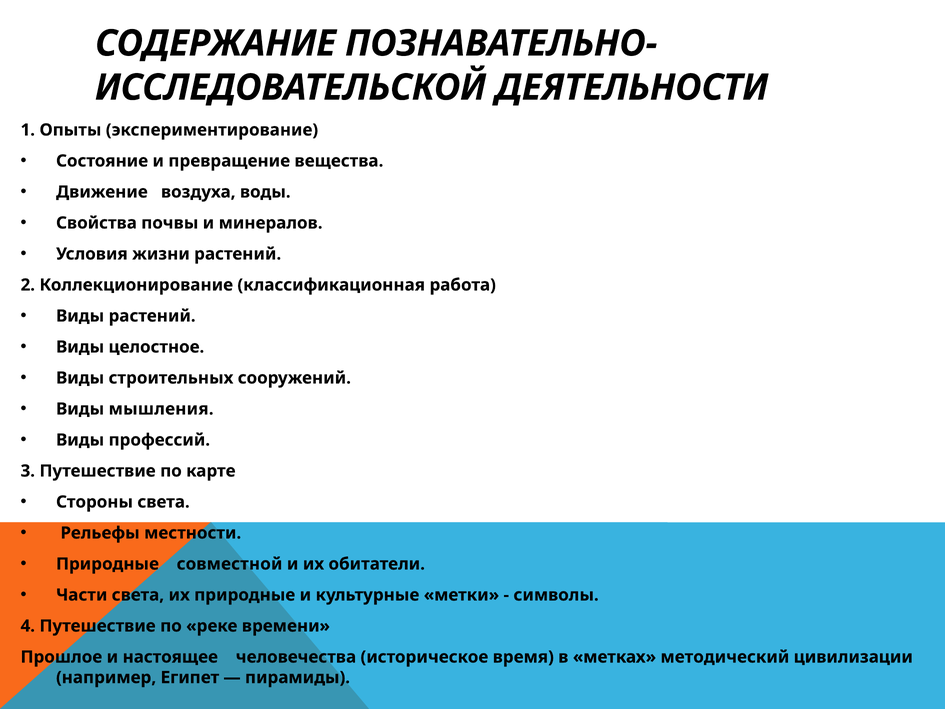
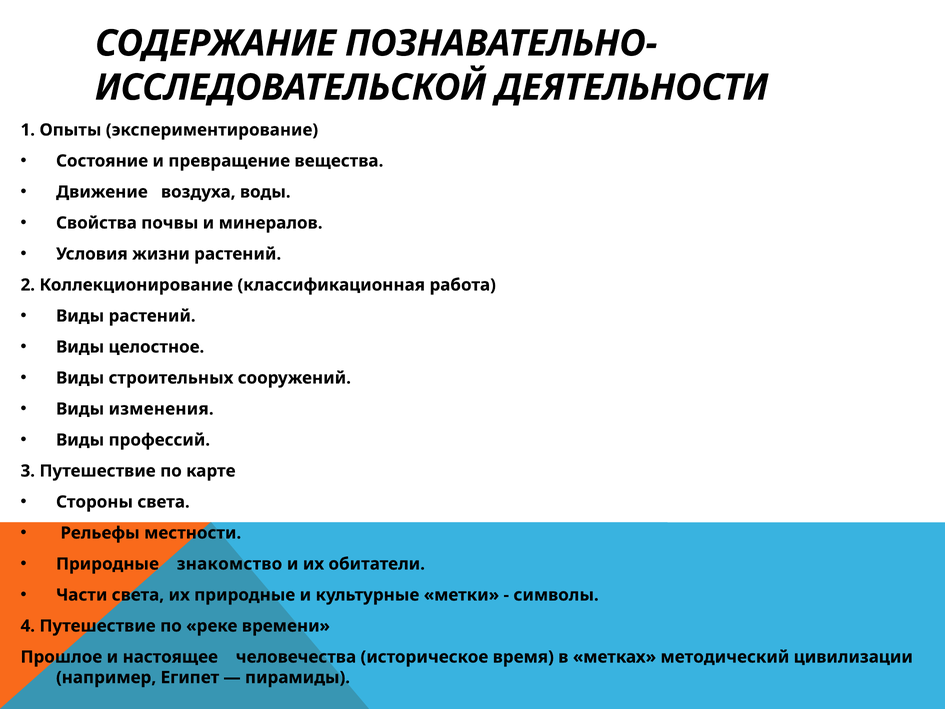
мышления: мышления -> изменения (161, 409)
совместной: совместной -> знакомство (229, 564)
